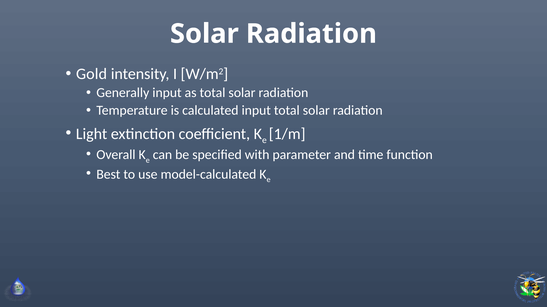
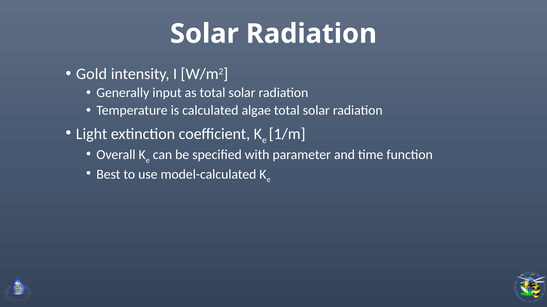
calculated input: input -> algae (256, 111)
